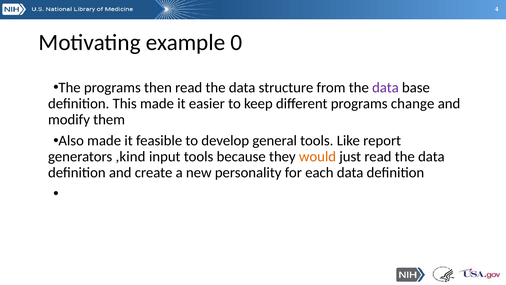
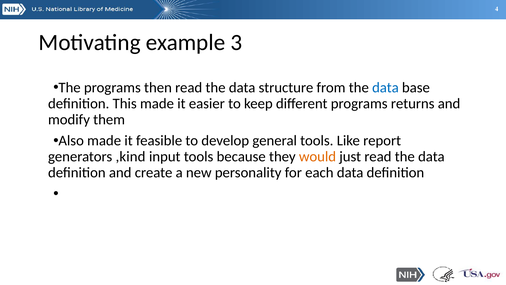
0: 0 -> 3 (236, 43)
data colour: purple -> blue (385, 87)
change: change -> returns (413, 103)
